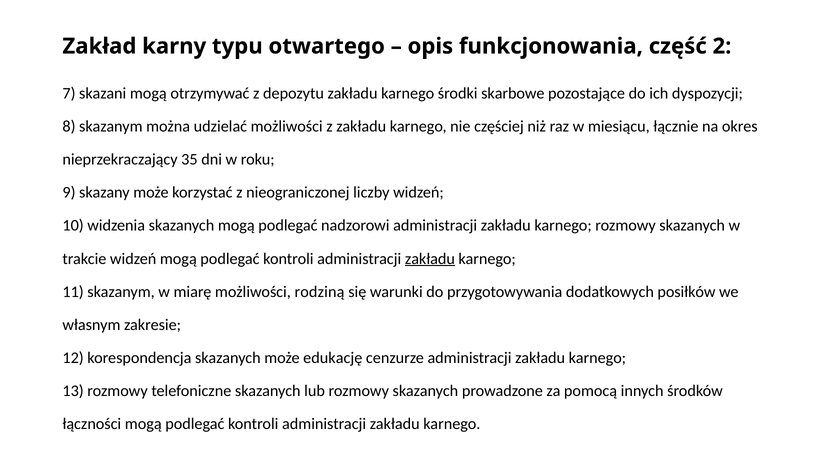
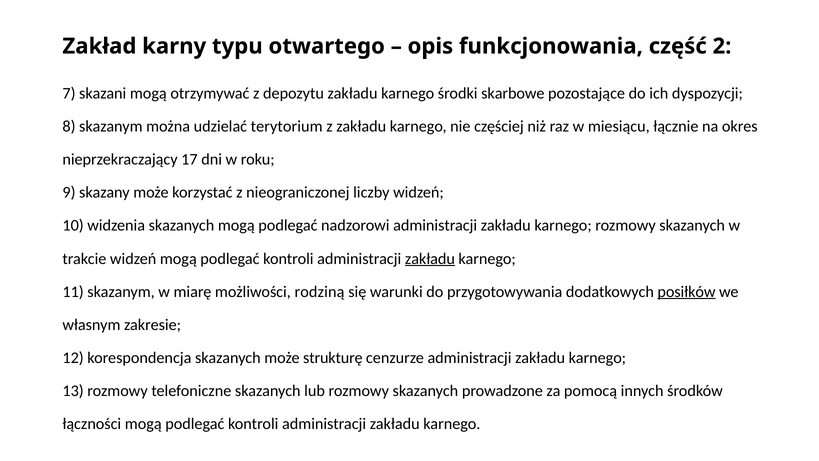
udzielać możliwości: możliwości -> terytorium (287, 126)
35: 35 -> 17 (189, 159)
posiłków underline: none -> present (686, 292)
edukację: edukację -> strukturę (333, 358)
